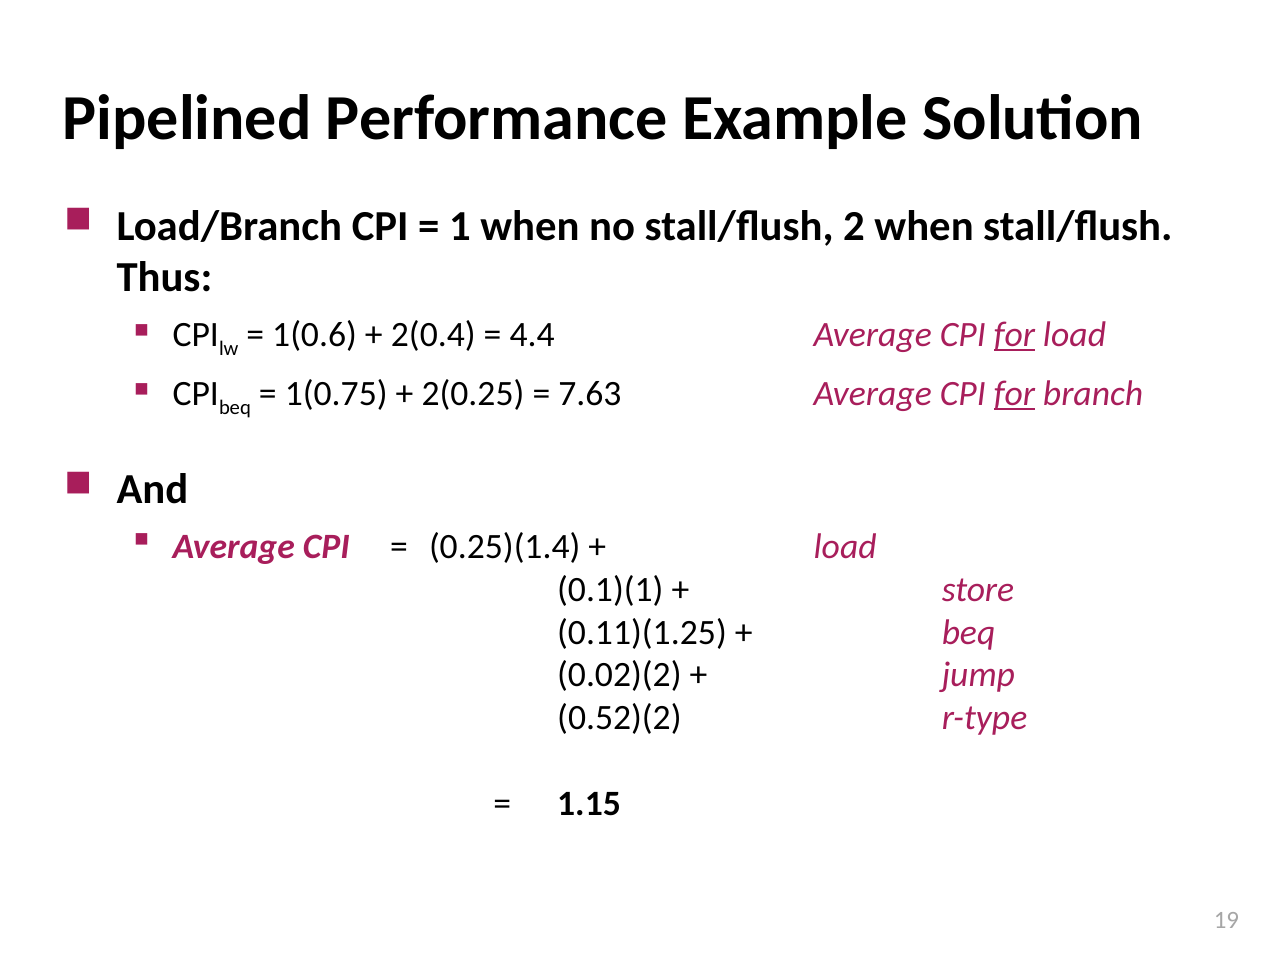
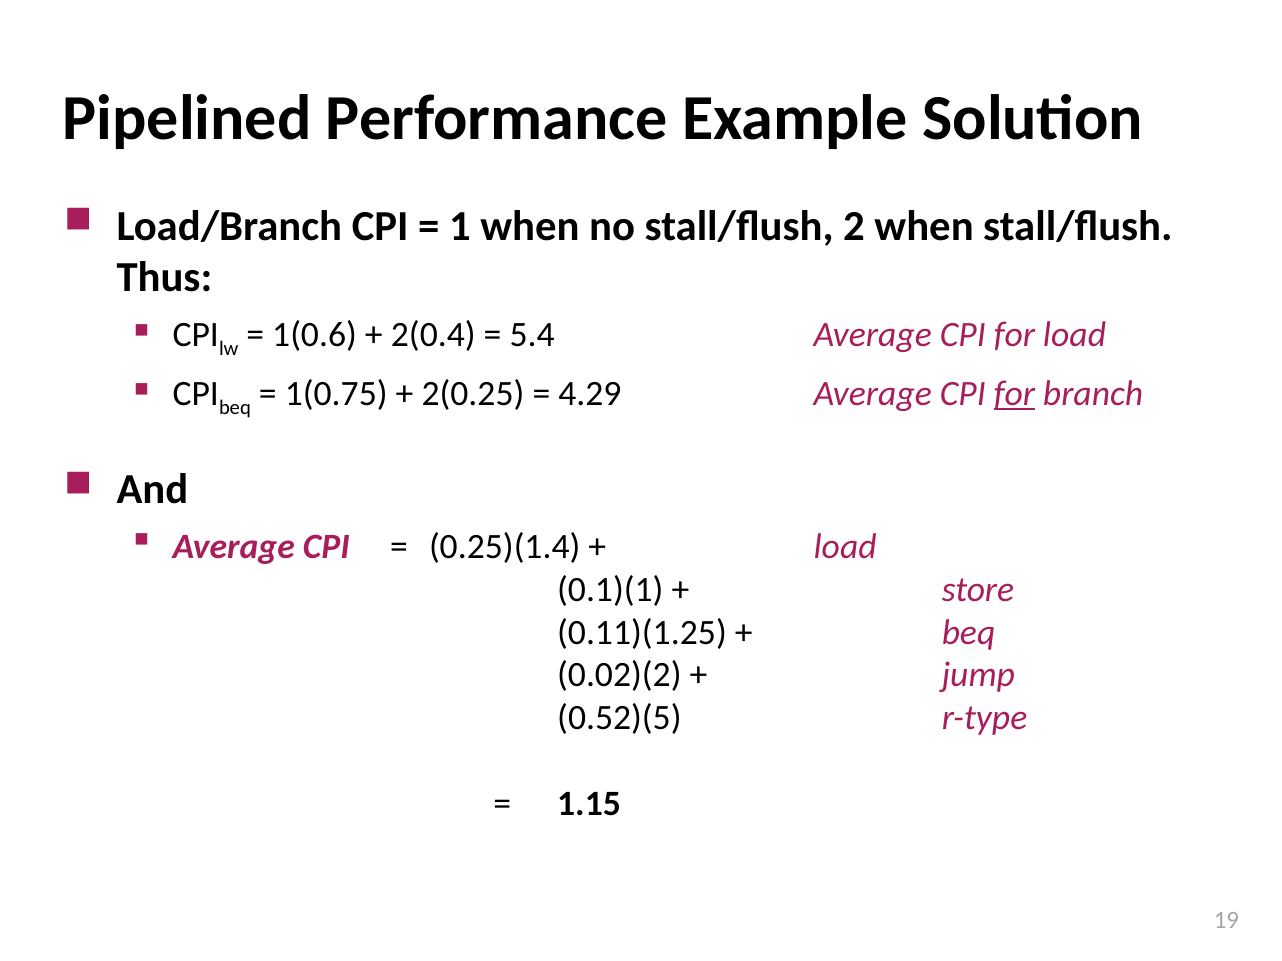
4.4: 4.4 -> 5.4 (532, 335)
for underline: present -> none (1014, 335)
7.63: 7.63 -> 4.29 (590, 394)
0.52)(2: 0.52)(2 -> 0.52)(5 (619, 718)
